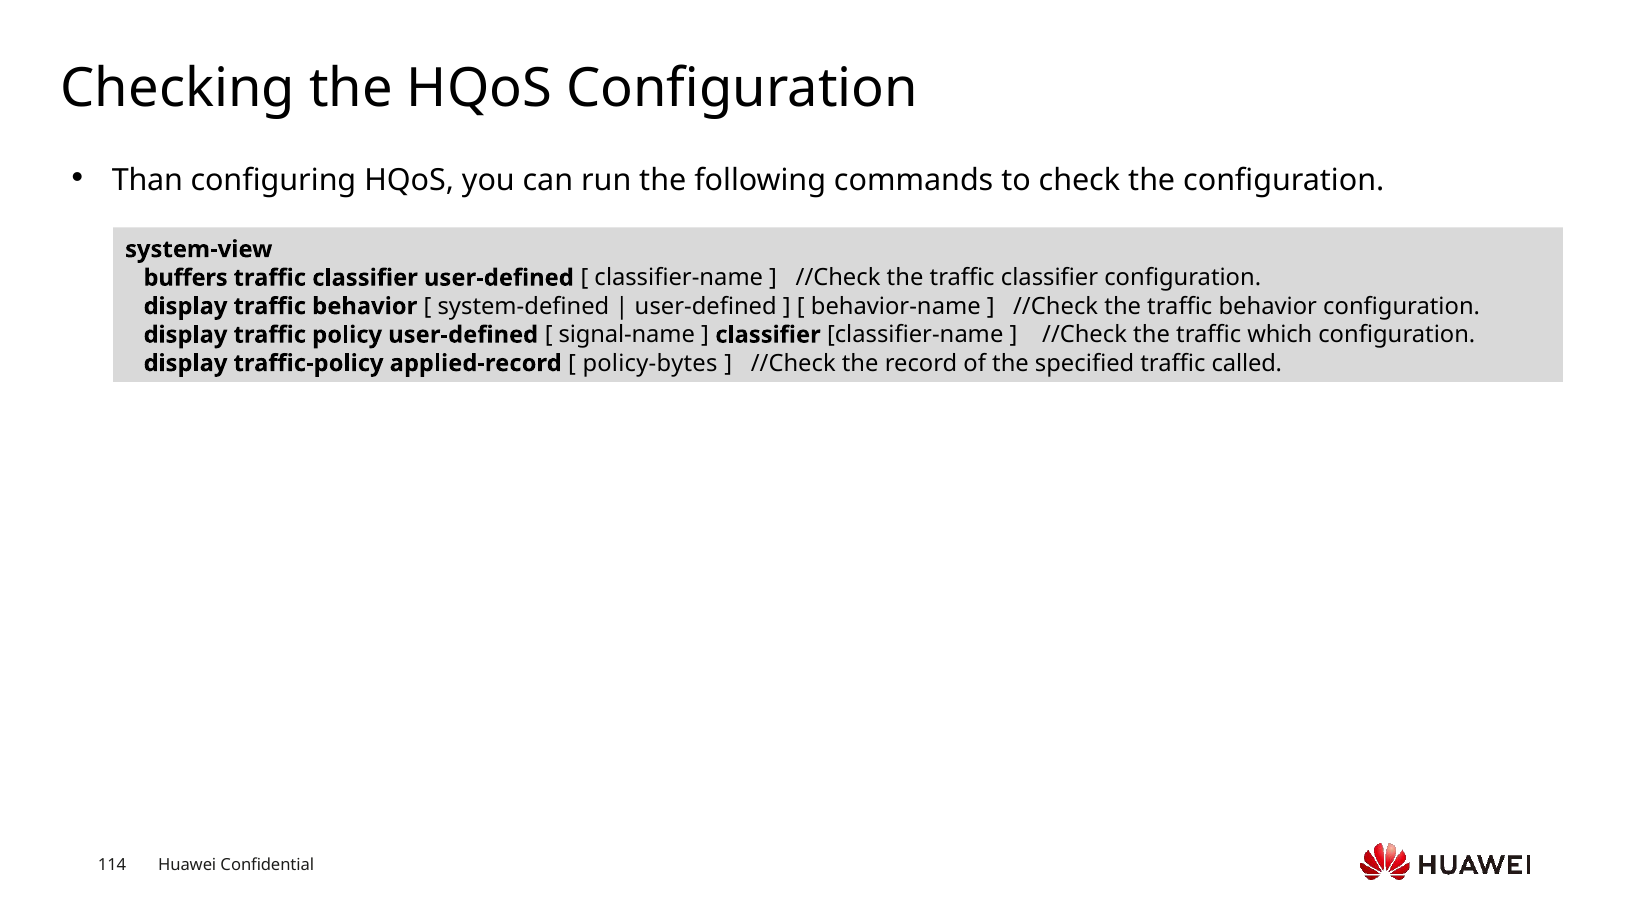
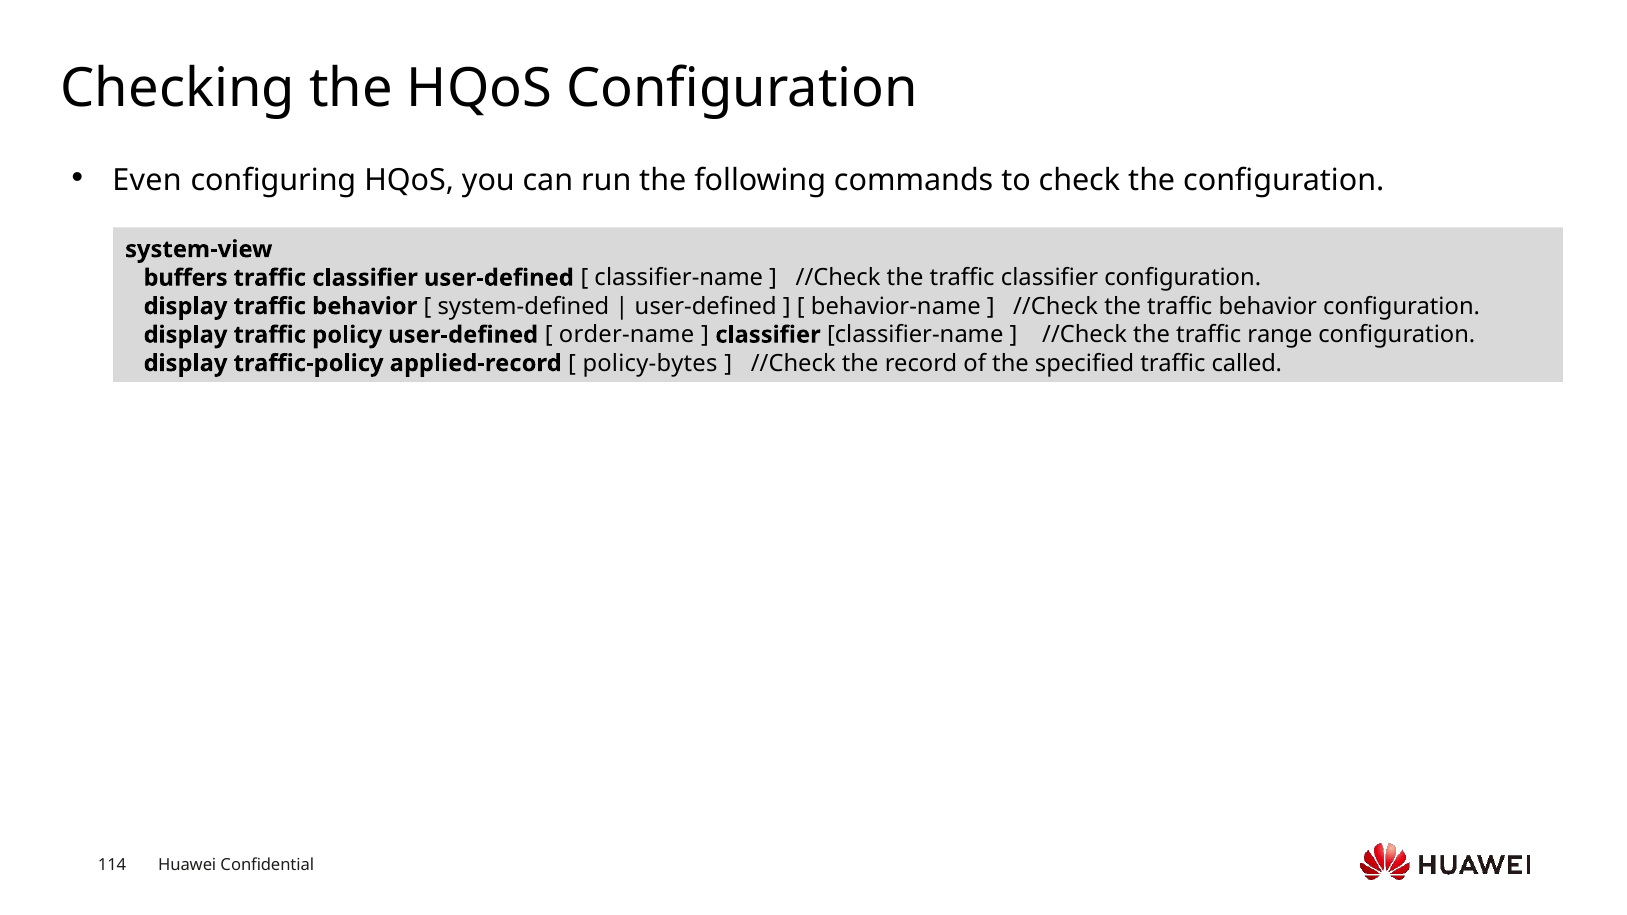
Than: Than -> Even (147, 181)
signal-name: signal-name -> order-name (627, 335)
which: which -> range (1280, 335)
